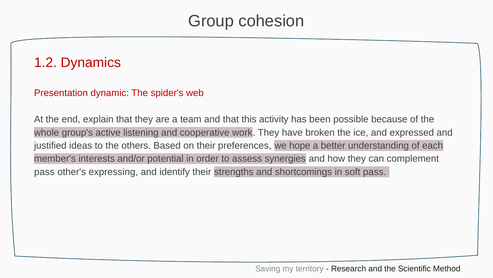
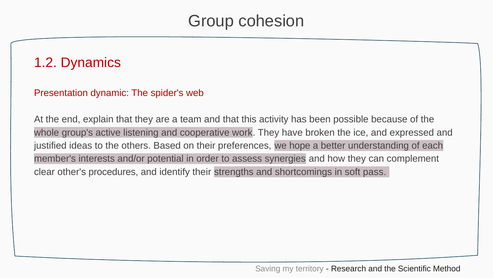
pass: pass -> clear (44, 172)
expressing: expressing -> procedures (113, 172)
